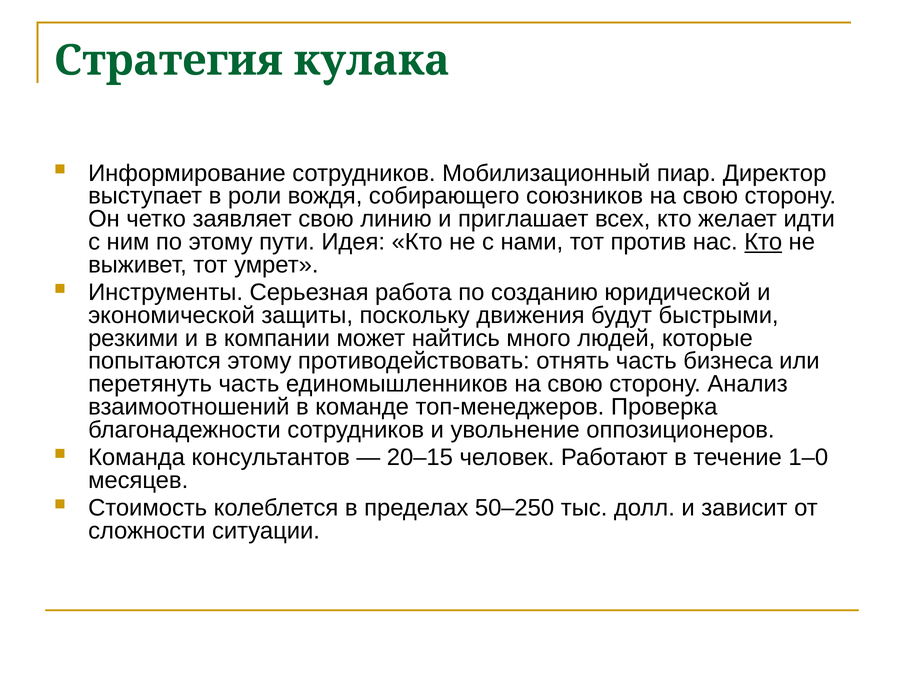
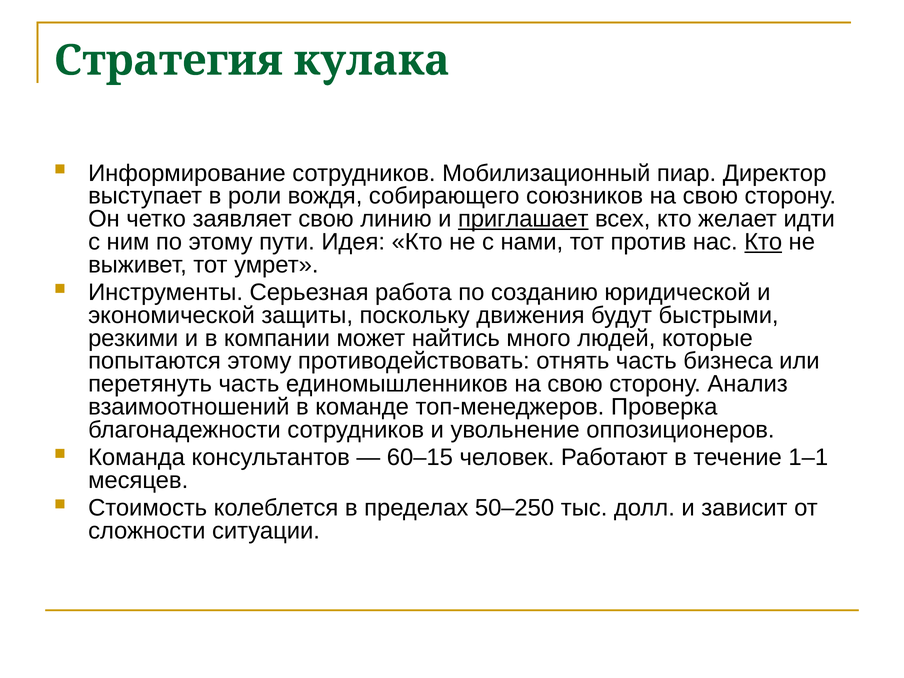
приглашает underline: none -> present (523, 219)
20–15: 20–15 -> 60–15 (420, 457)
1–0: 1–0 -> 1–1 (808, 457)
